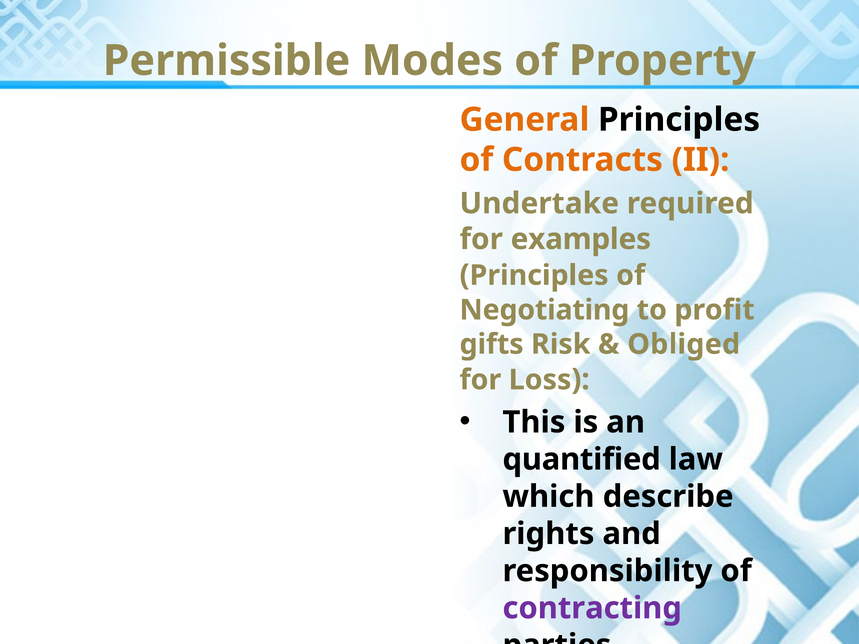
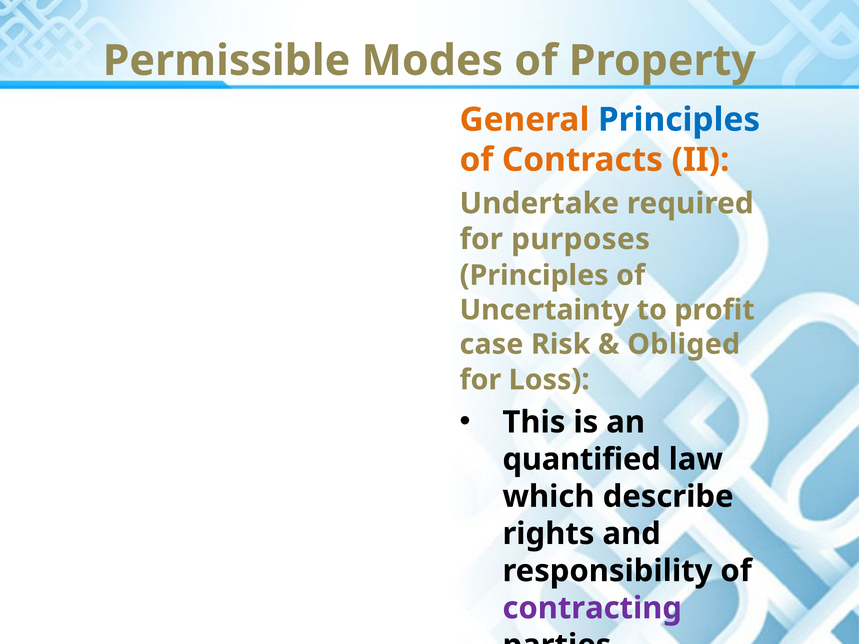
Principles colour: black -> blue (679, 120)
examples: examples -> purposes (581, 239)
Negotiating: Negotiating -> Uncertainty (544, 310)
gifts: gifts -> case (491, 344)
